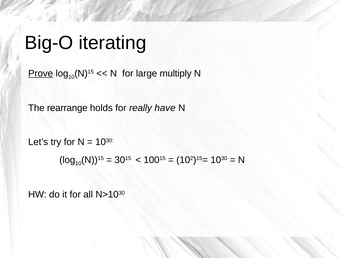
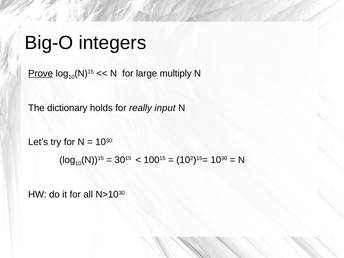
iterating: iterating -> integers (112, 43)
rearrange: rearrange -> dictionary (67, 108)
have: have -> input (165, 108)
